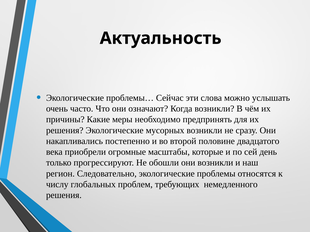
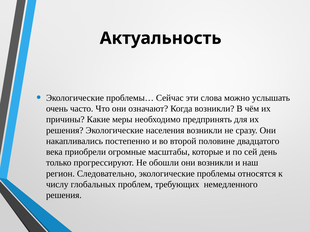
мусорных: мусорных -> населения (165, 131)
